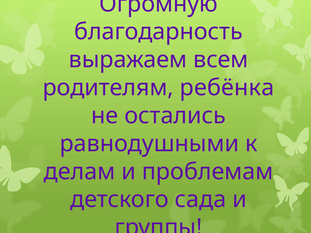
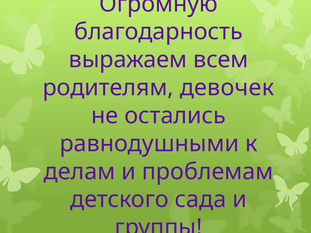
ребёнка: ребёнка -> девочек (227, 88)
